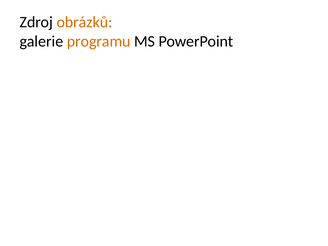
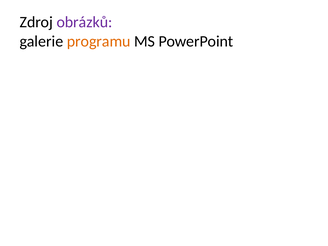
obrázků colour: orange -> purple (84, 22)
